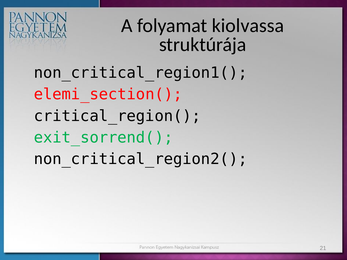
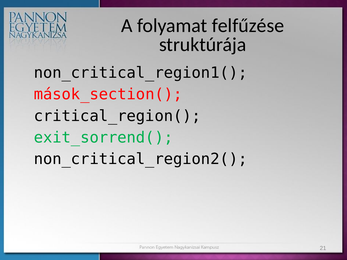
kiolvassa: kiolvassa -> felfűzése (248, 26)
elemi_section(: elemi_section( -> mások_section( (108, 94)
